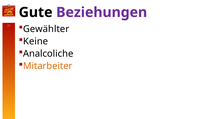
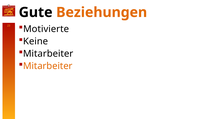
Beziehungen colour: purple -> orange (102, 12)
Gewählter: Gewählter -> Motivierte (46, 29)
Analcoliche: Analcoliche -> Mitarbeiter (48, 54)
